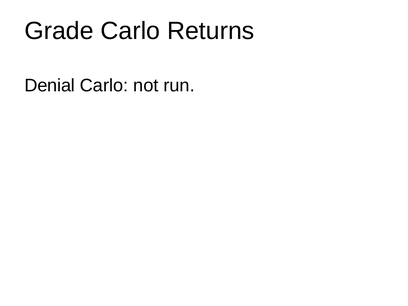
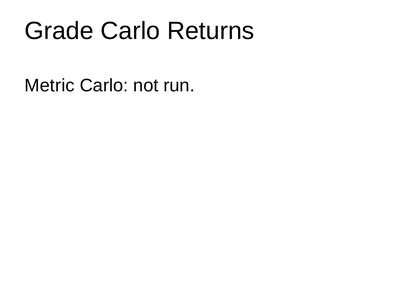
Denial: Denial -> Metric (50, 86)
